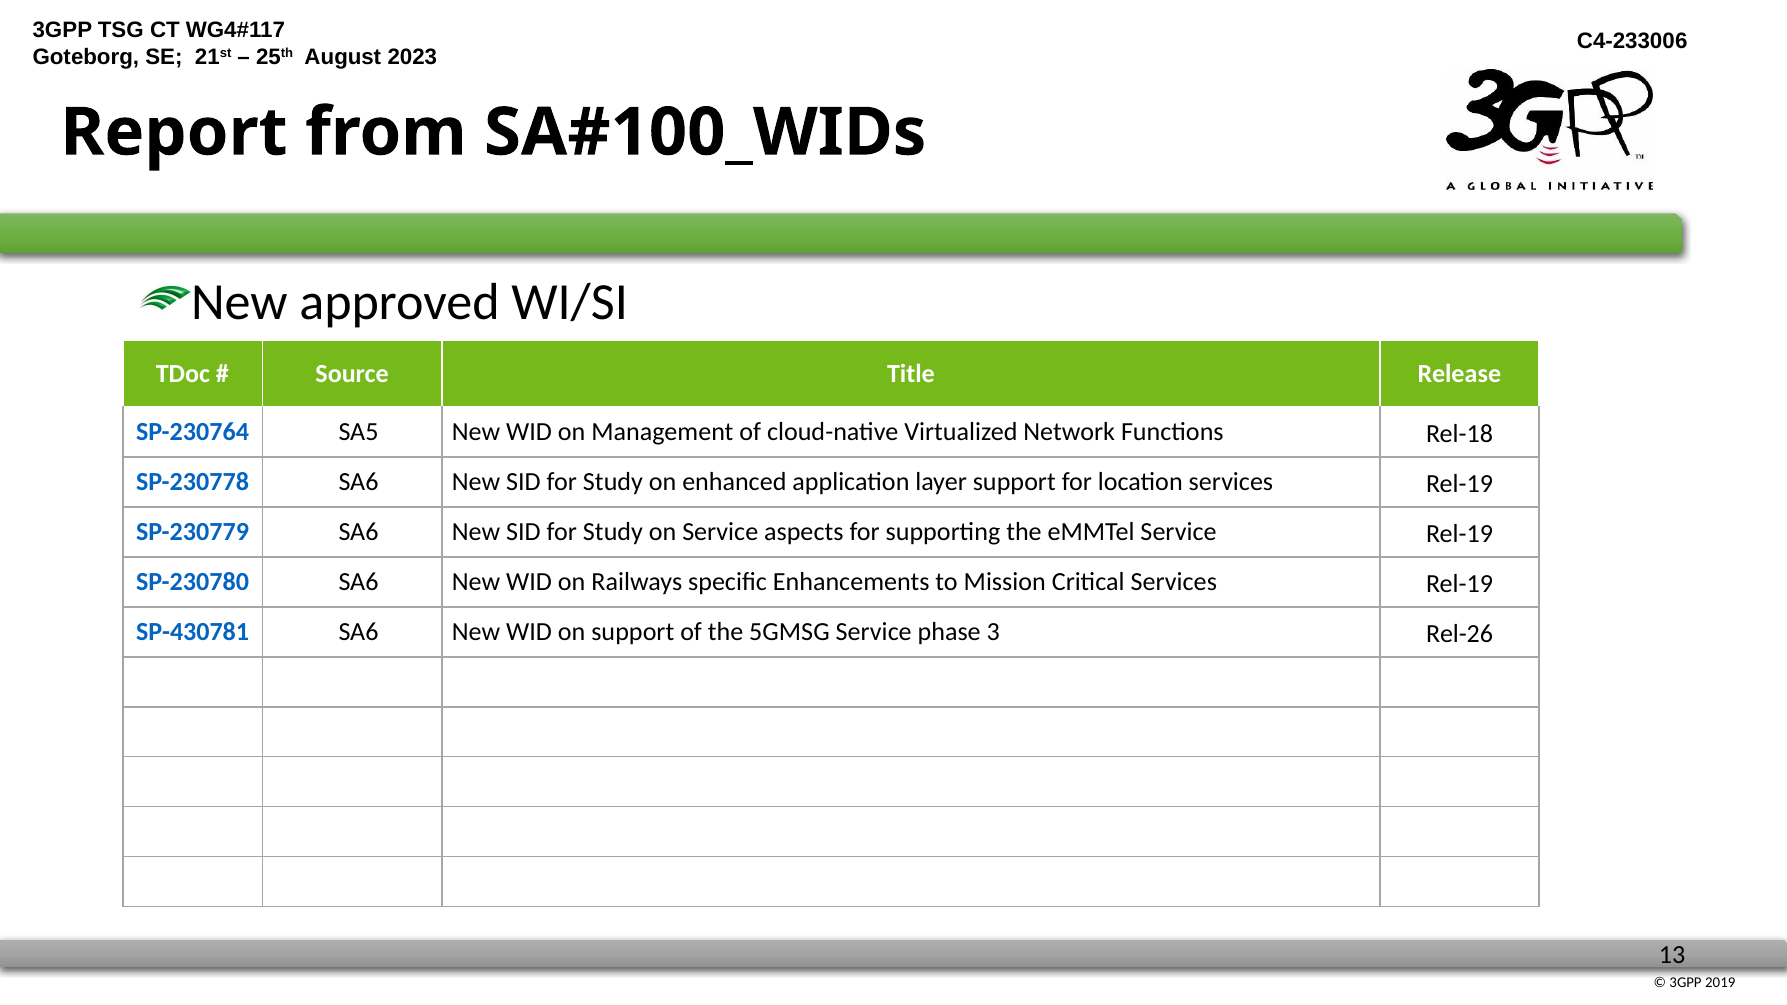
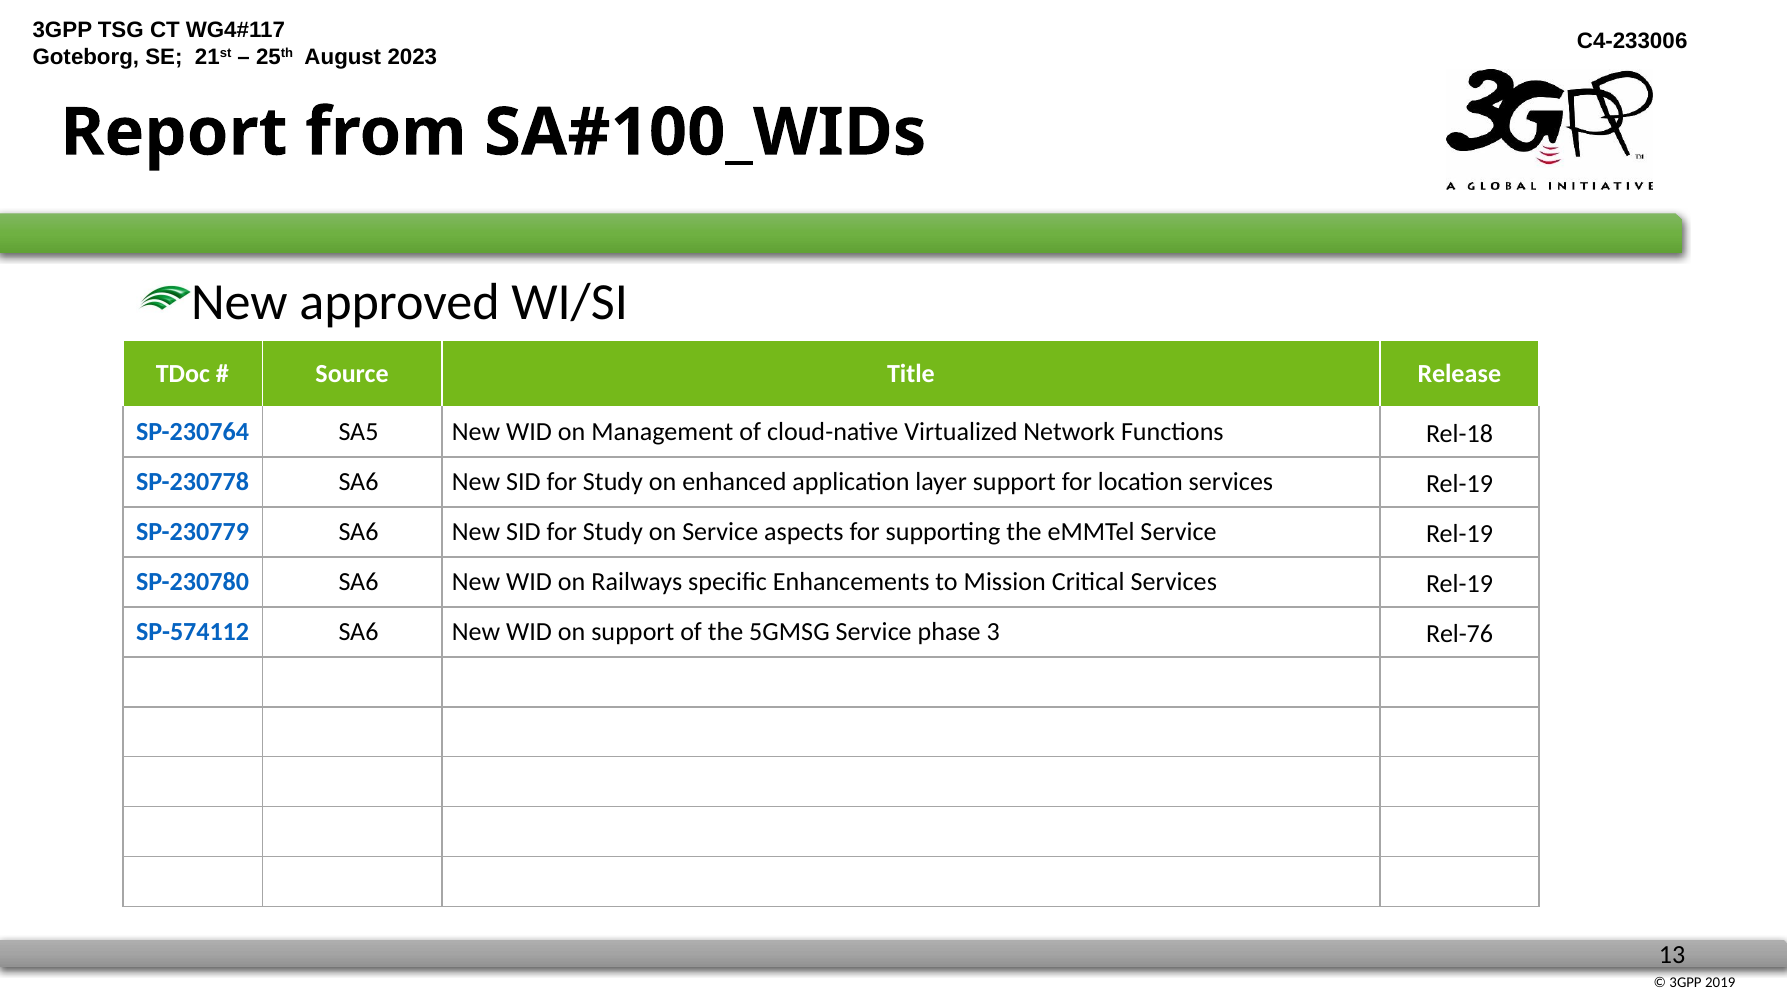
SP-430781: SP-430781 -> SP-574112 (193, 632)
Rel-26: Rel-26 -> Rel-76 (1460, 634)
